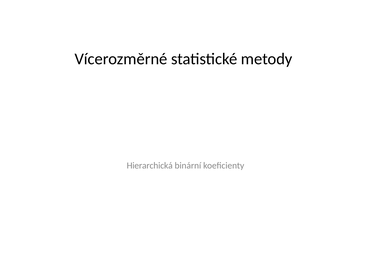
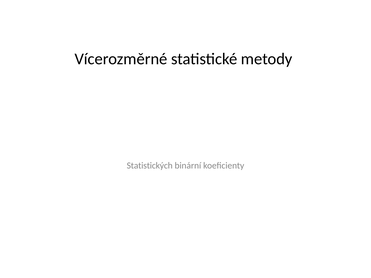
Hierarchická: Hierarchická -> Statistických (150, 166)
